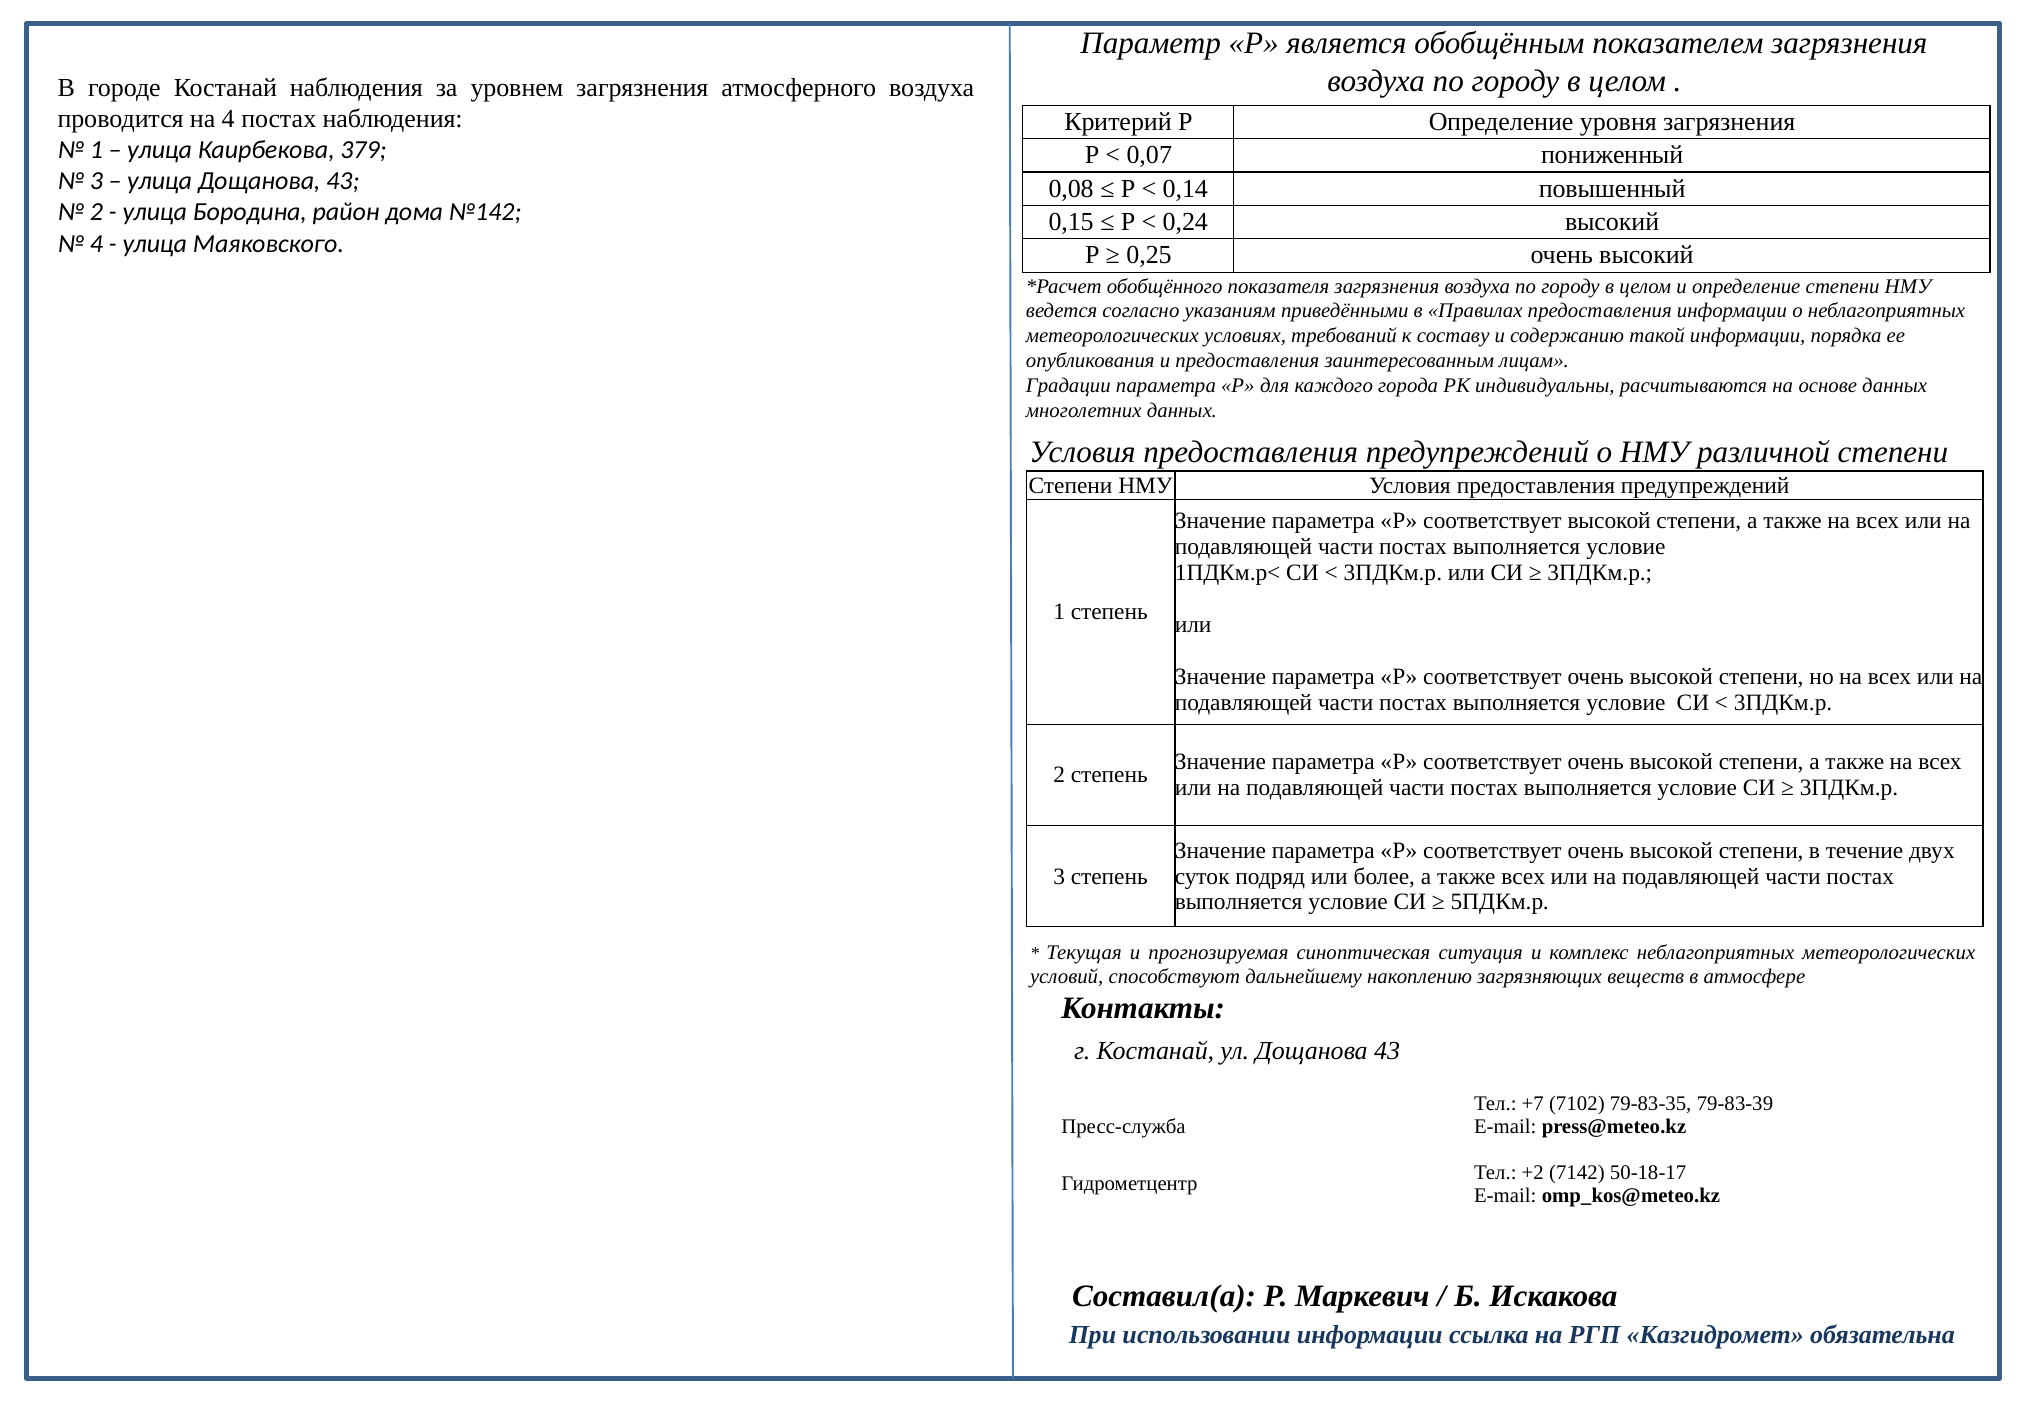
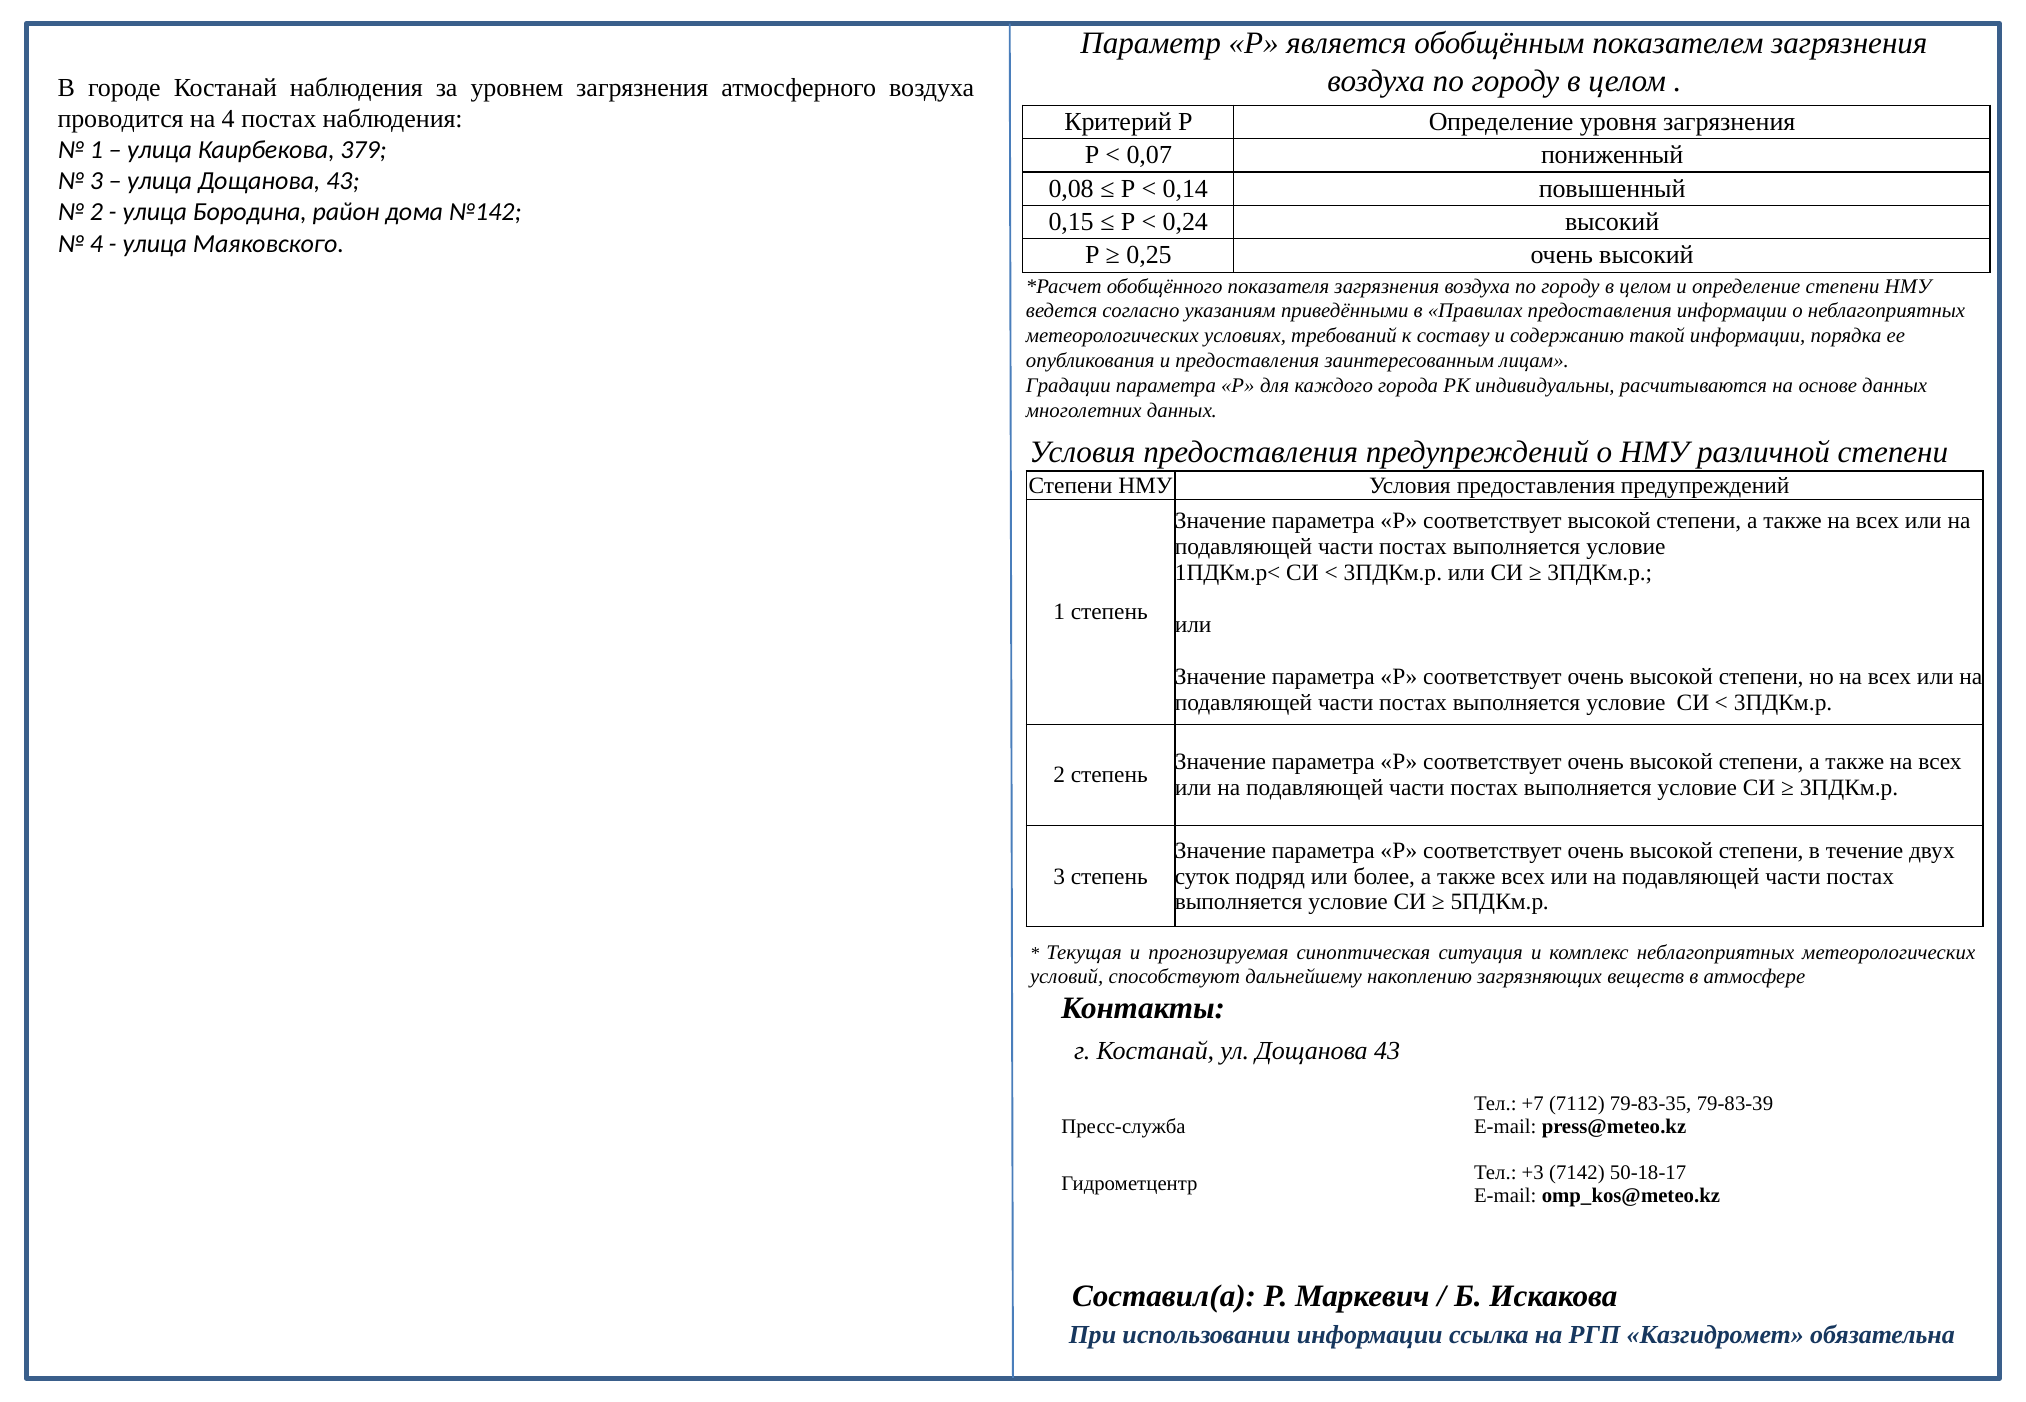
7102: 7102 -> 7112 (1577, 1104)
+2: +2 -> +3 (1533, 1173)
